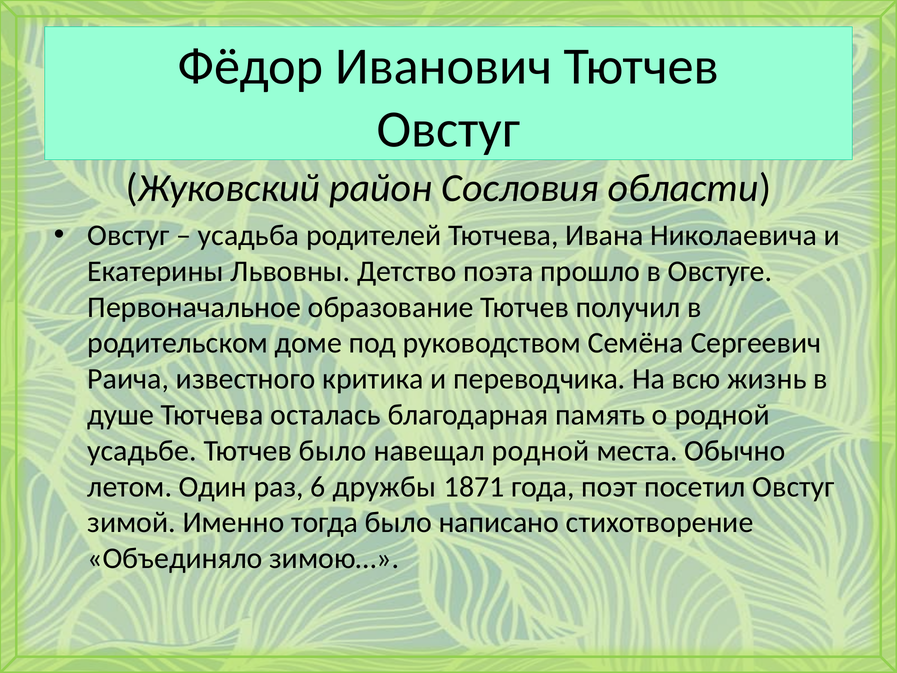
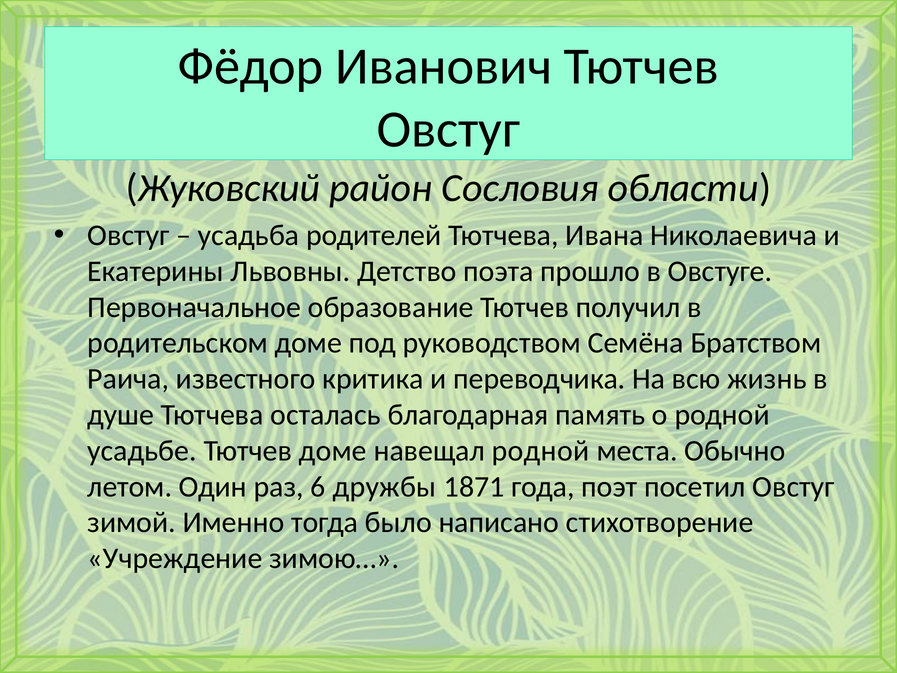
Сергеевич: Сергеевич -> Братством (756, 343)
Тютчев было: было -> доме (333, 451)
Объединяло: Объединяло -> Учреждение (175, 558)
